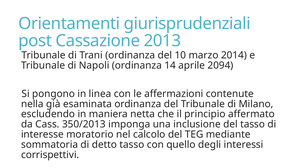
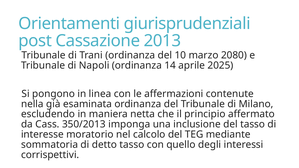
2014: 2014 -> 2080 (234, 55)
2094: 2094 -> 2025 (220, 65)
